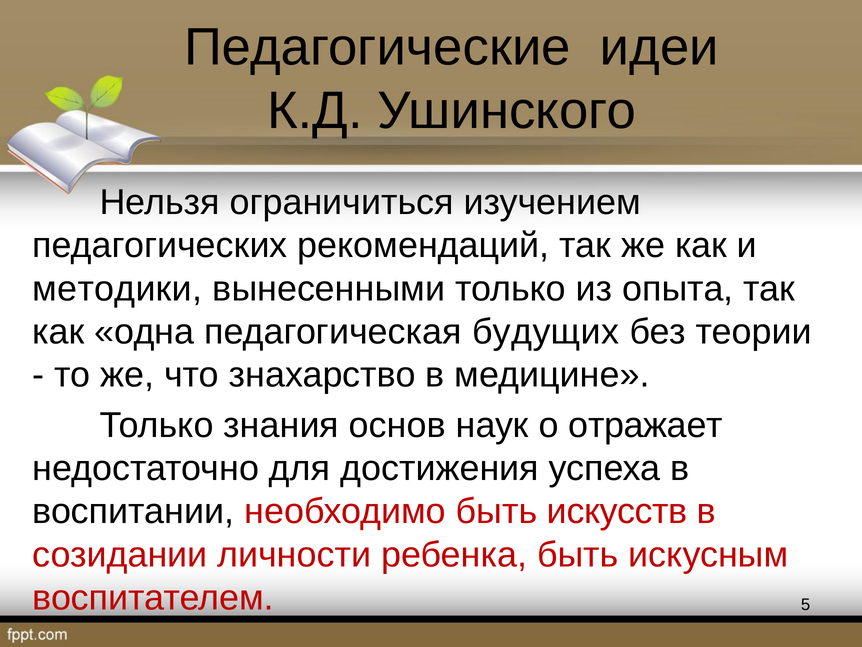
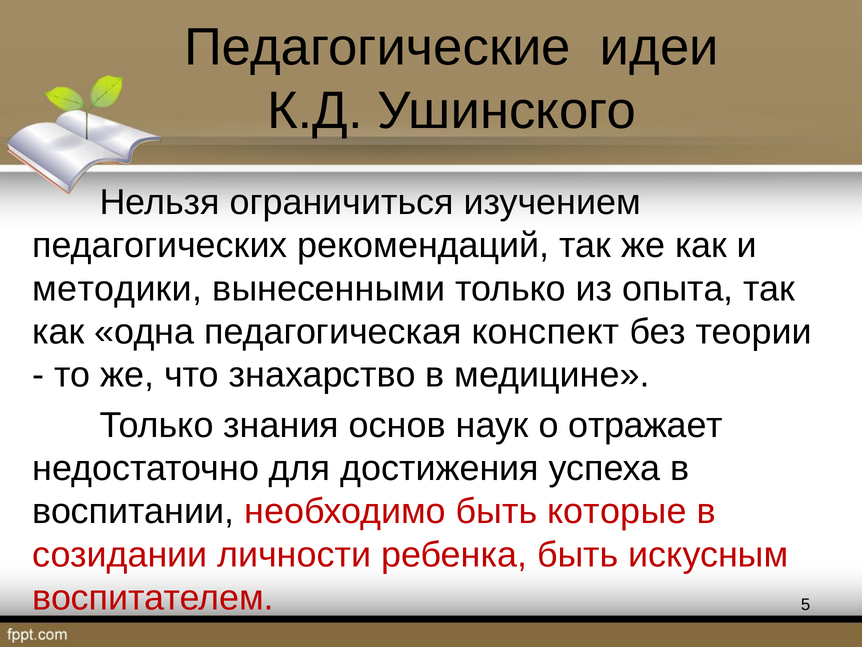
будущих: будущих -> конспект (546, 332)
искусств: искусств -> которые (617, 511)
